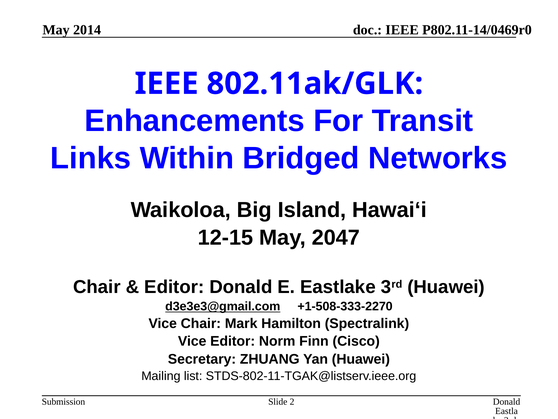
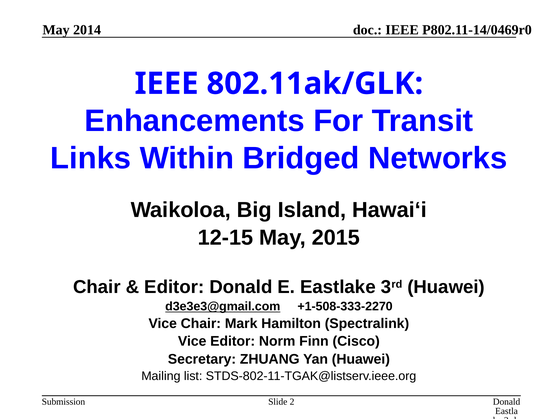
2047: 2047 -> 2015 (336, 238)
